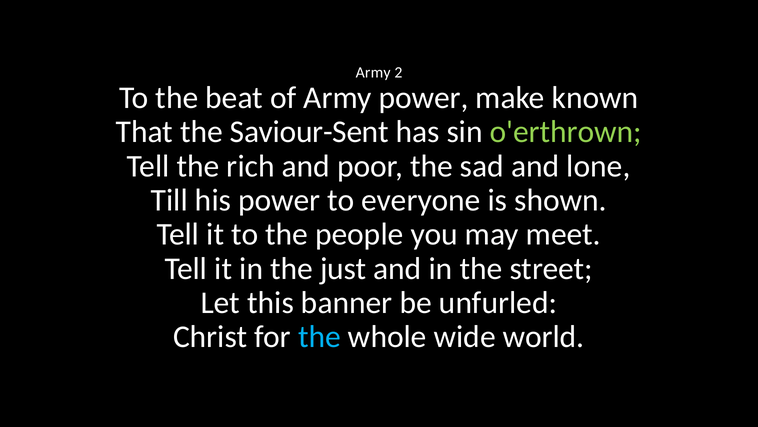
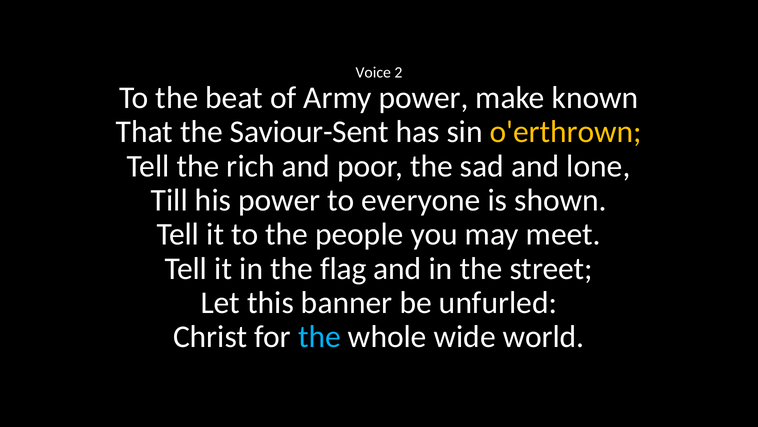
Army: Army -> Voice (373, 72)
o'erthrown colour: light green -> yellow (566, 132)
just: just -> flag (343, 268)
